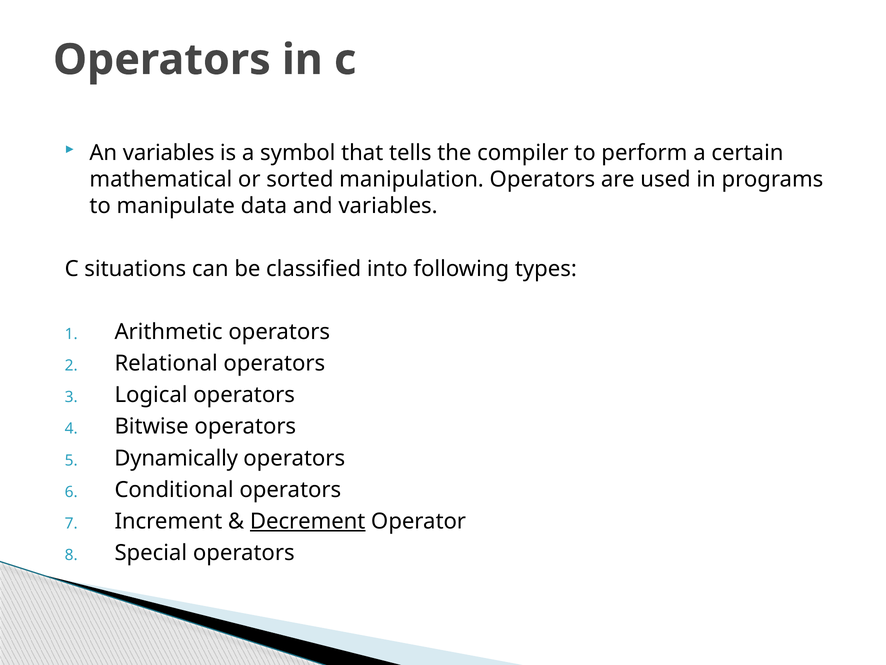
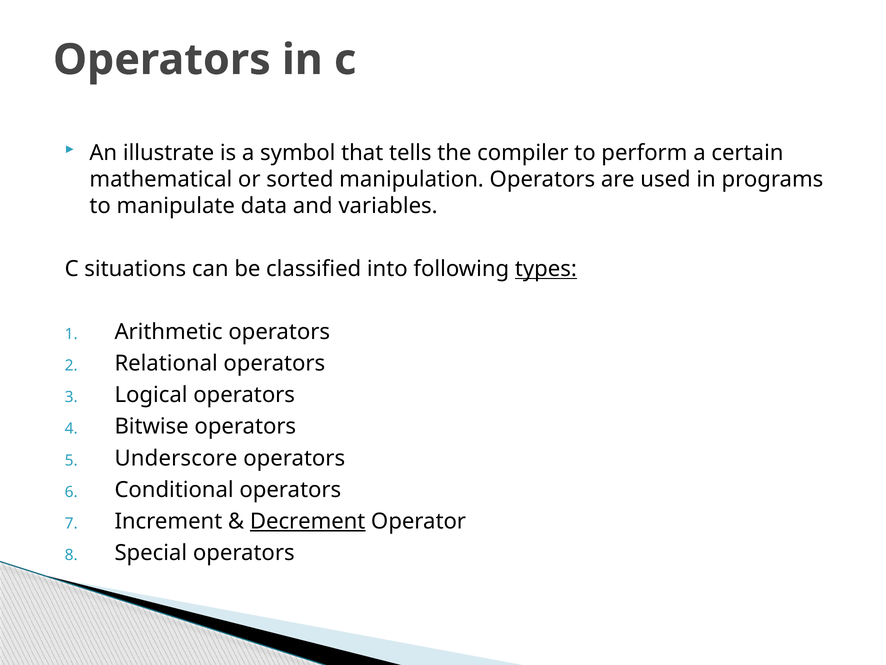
An variables: variables -> illustrate (169, 153)
types underline: none -> present (546, 269)
Dynamically: Dynamically -> Underscore (176, 458)
